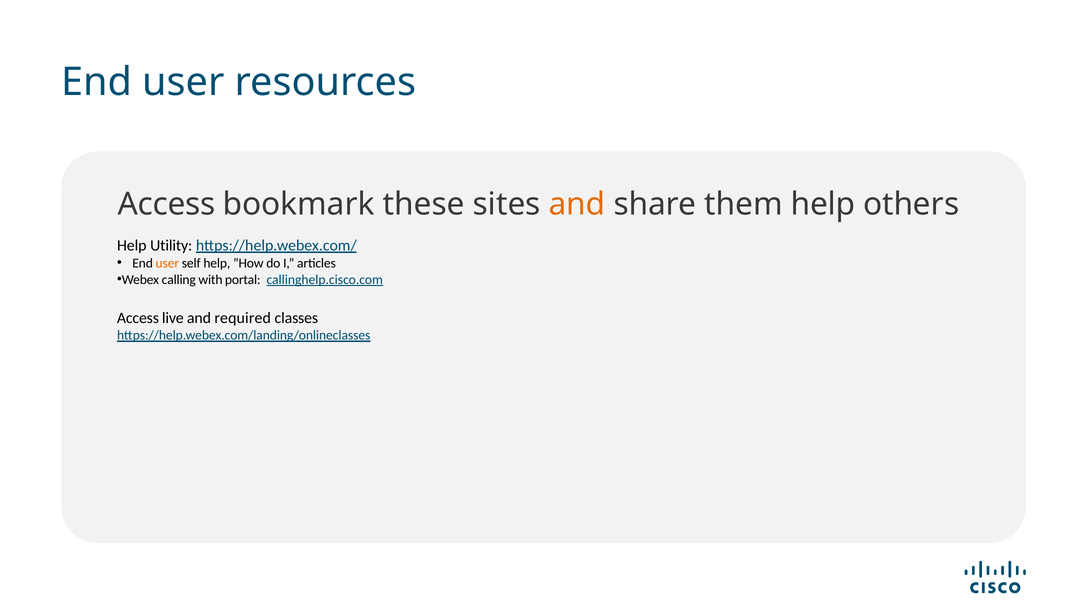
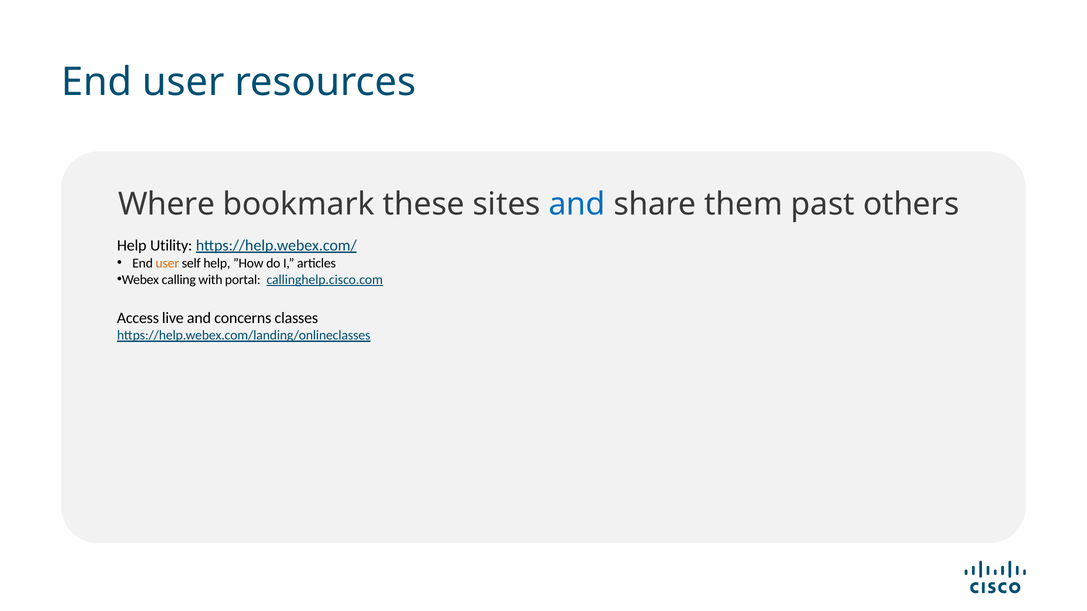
Access: Access -> Where (167, 205)
and colour: orange -> blue (577, 205)
them help: help -> past (823, 205)
required: required -> concerns (243, 318)
